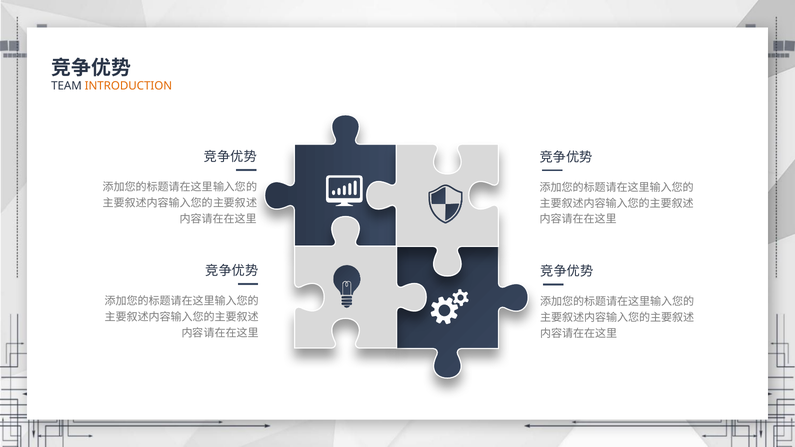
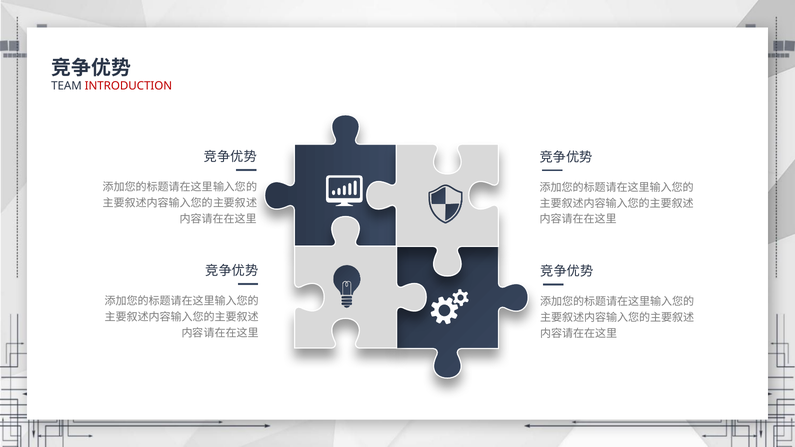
INTRODUCTION colour: orange -> red (128, 86)
